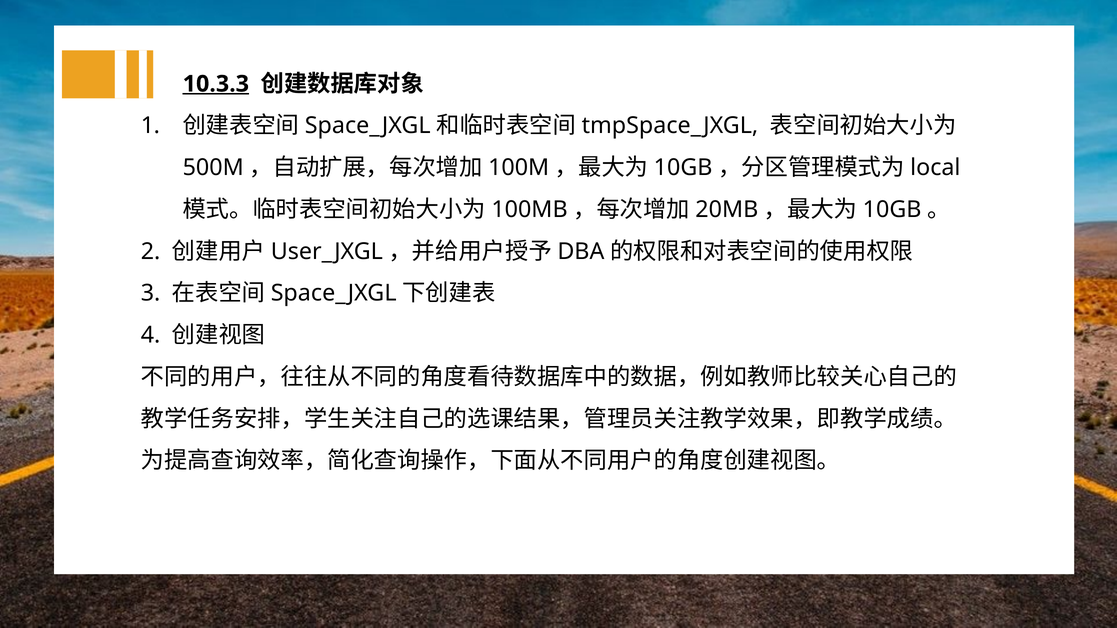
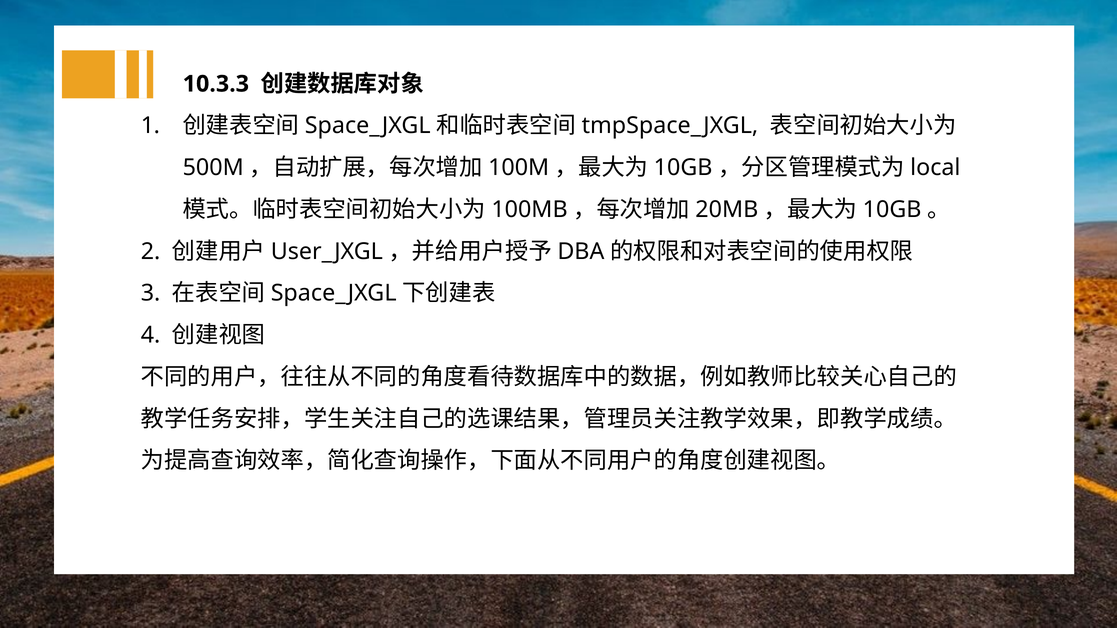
10.3.3 underline: present -> none (216, 84)
